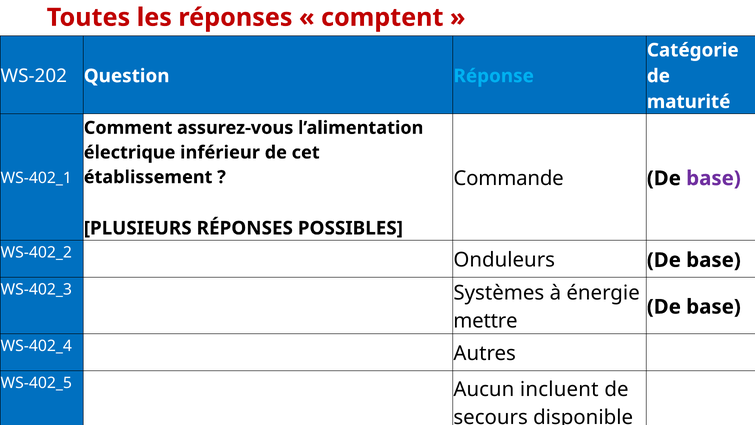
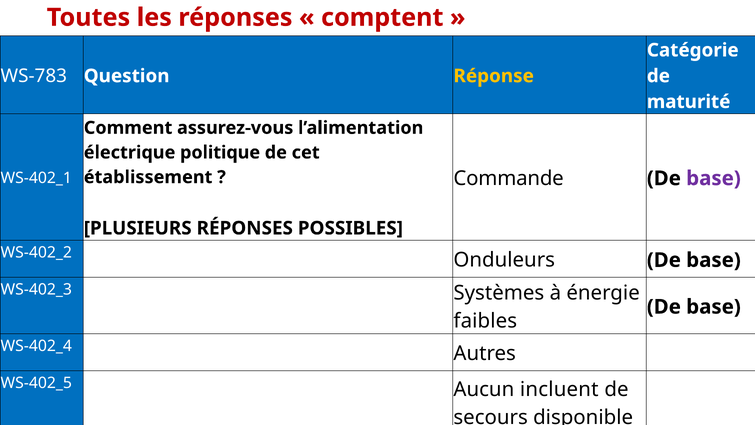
WS-202: WS-202 -> WS-783 (34, 76)
Réponse colour: light blue -> yellow (494, 76)
inférieur: inférieur -> politique (220, 152)
mettre: mettre -> faibles (485, 321)
